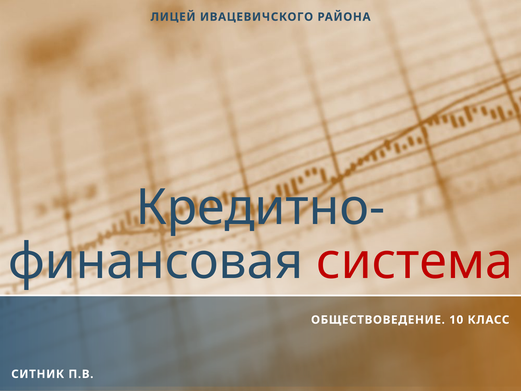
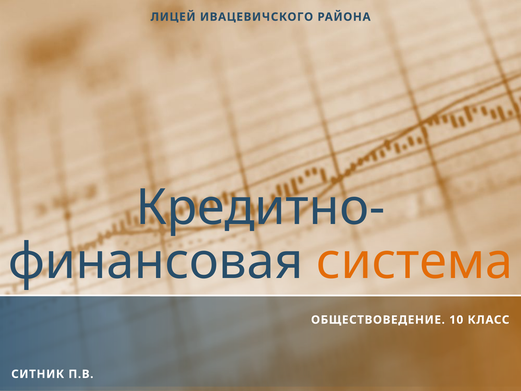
система colour: red -> orange (415, 261)
